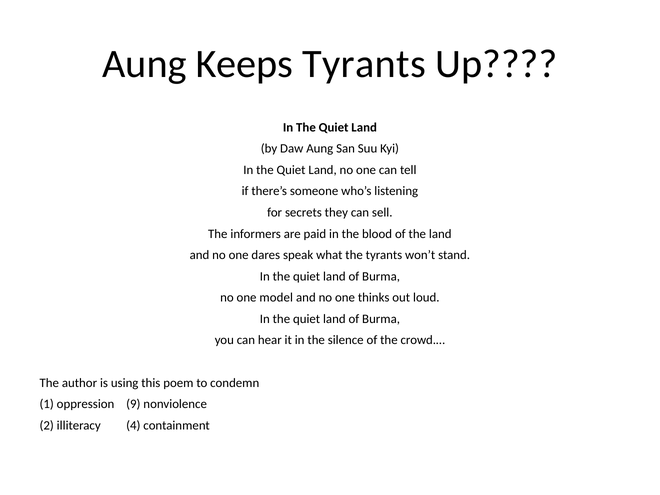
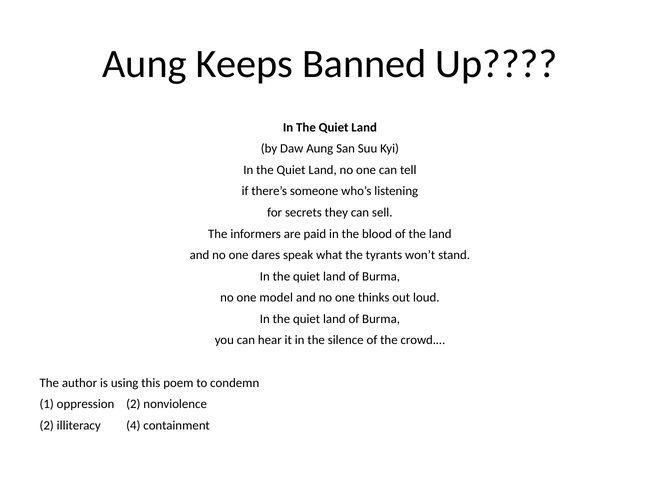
Keeps Tyrants: Tyrants -> Banned (364, 64)
oppression 9: 9 -> 2 (133, 404)
